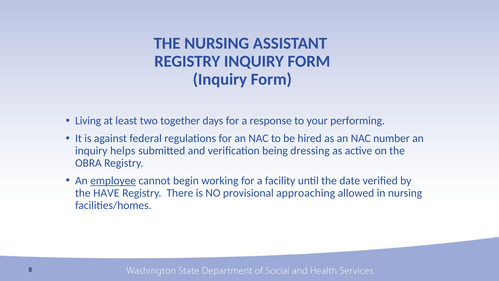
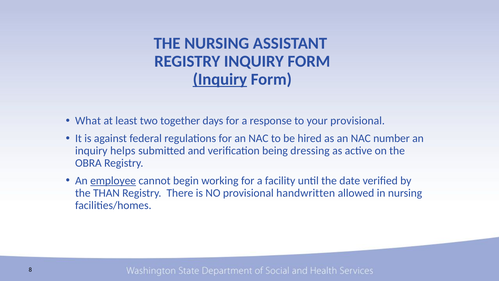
Inquiry underline: none -> present (220, 79)
Living: Living -> What (88, 121)
your performing: performing -> provisional (358, 121)
HAVE: HAVE -> THAN (106, 193)
approaching: approaching -> handwritten (306, 193)
